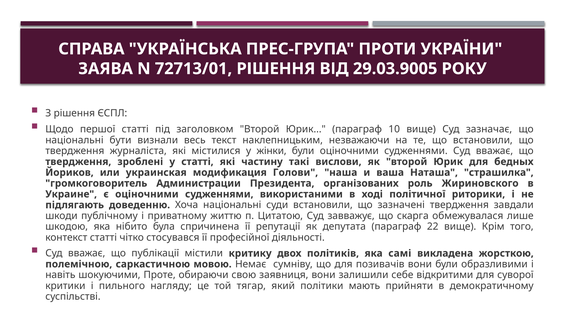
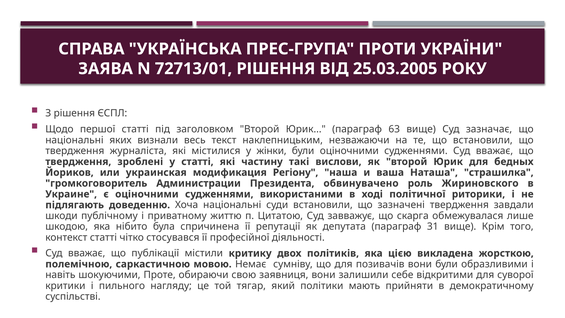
29.03.9005: 29.03.9005 -> 25.03.2005 (395, 69)
10: 10 -> 63 (394, 129)
бути: бути -> яких (121, 140)
Голови: Голови -> Регіону (296, 172)
організованих: організованих -> обвинувачено (361, 183)
22: 22 -> 31 (433, 226)
самі: самі -> цією (400, 253)
